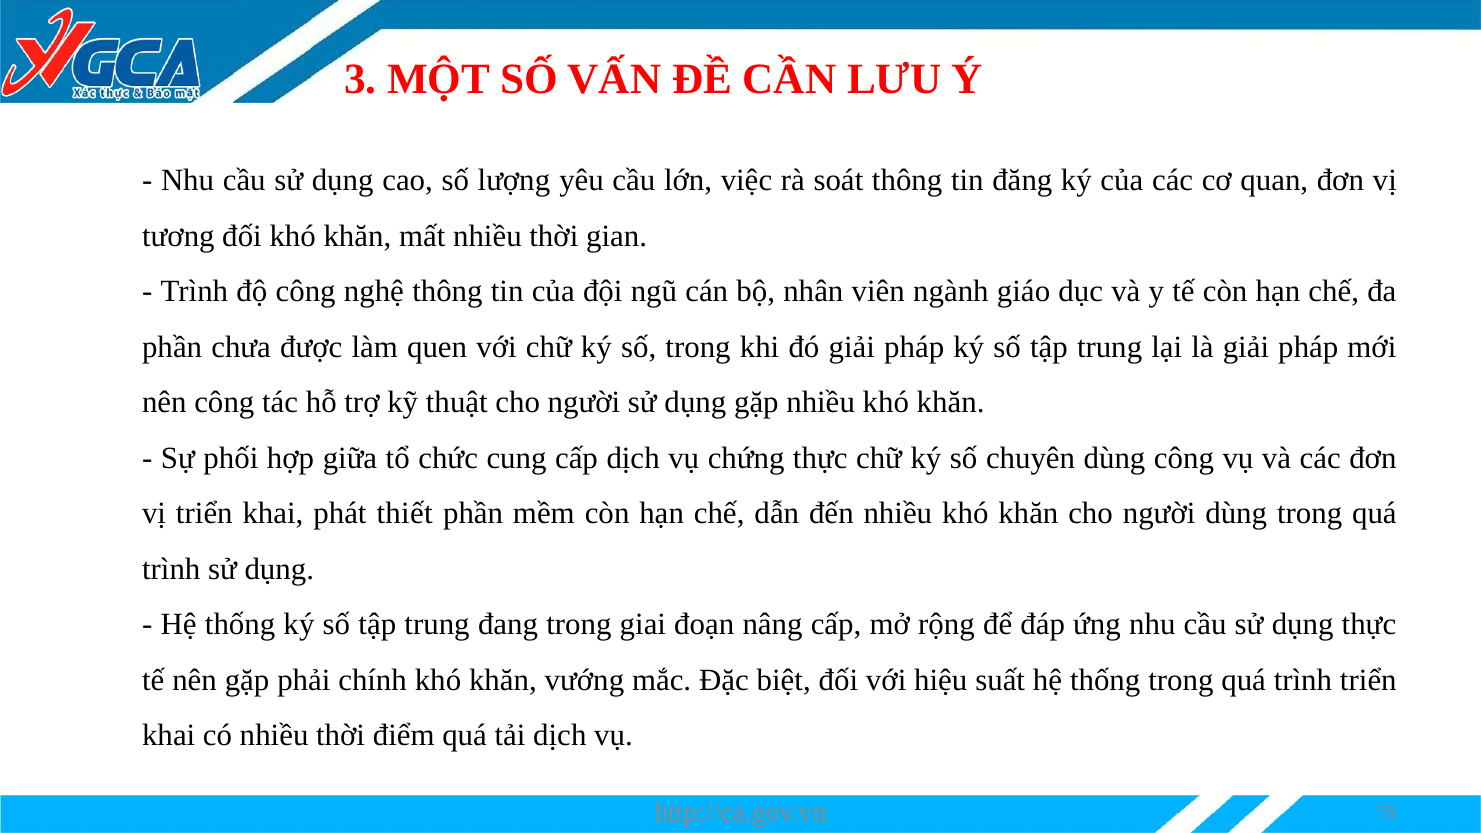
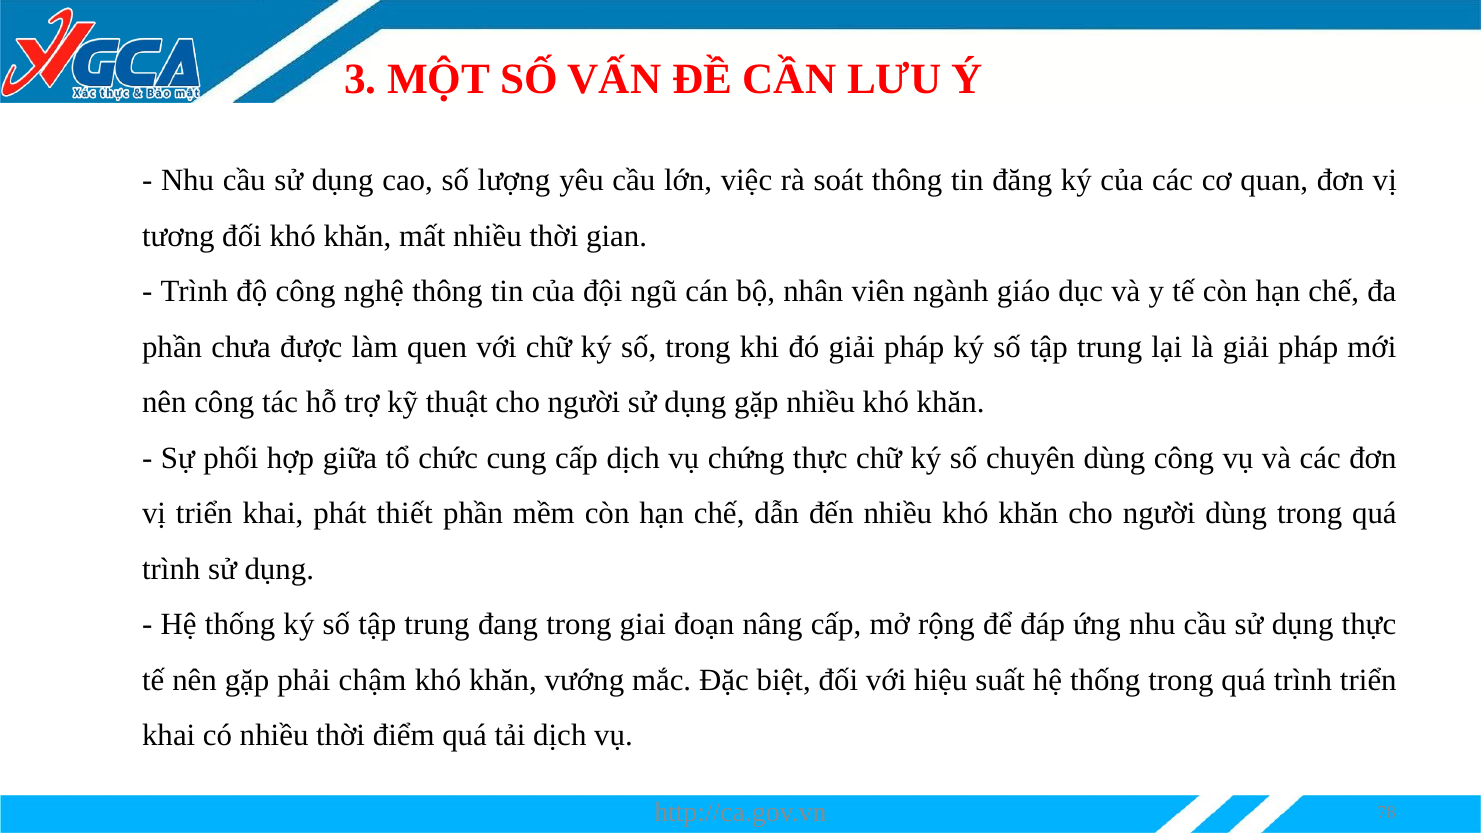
chính: chính -> chậm (372, 680)
